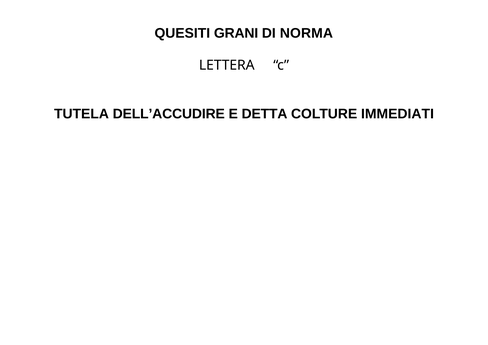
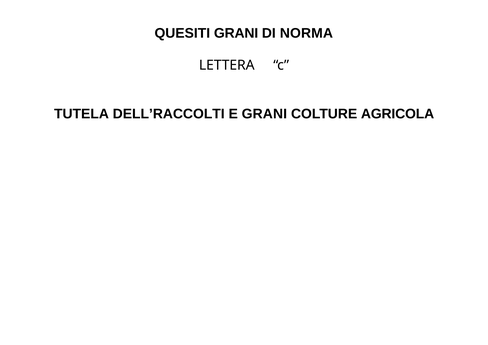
DELL’ACCUDIRE: DELL’ACCUDIRE -> DELL’RACCOLTI (169, 114)
E DETTA: DETTA -> GRANI (264, 114)
IMMEDIATI: IMMEDIATI -> AGRICOLA (398, 114)
